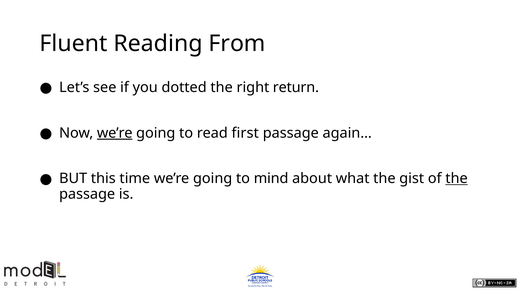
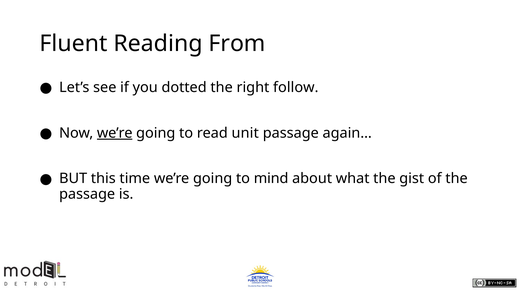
return: return -> follow (296, 88)
first: first -> unit (245, 133)
the underline: present -> none (457, 179)
